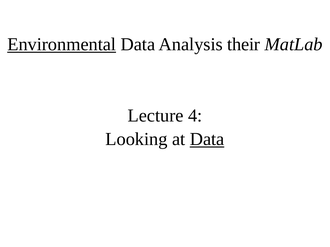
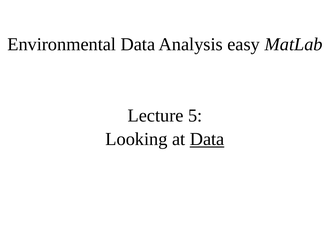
Environmental underline: present -> none (62, 44)
their: their -> easy (244, 44)
4: 4 -> 5 (195, 116)
